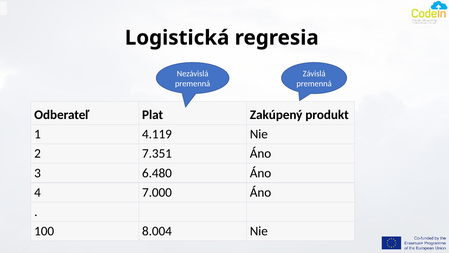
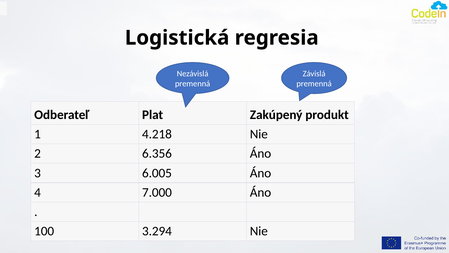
4.119: 4.119 -> 4.218 (157, 134)
7.351: 7.351 -> 6.356 (157, 153)
6.480: 6.480 -> 6.005 (157, 173)
8.004: 8.004 -> 3.294 (157, 231)
